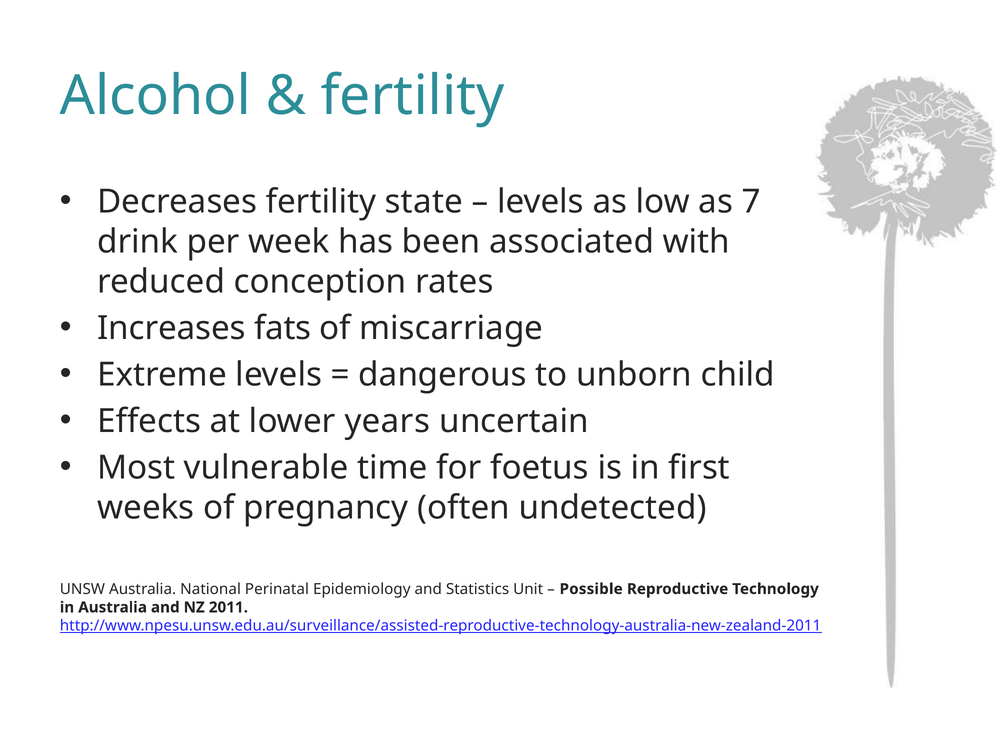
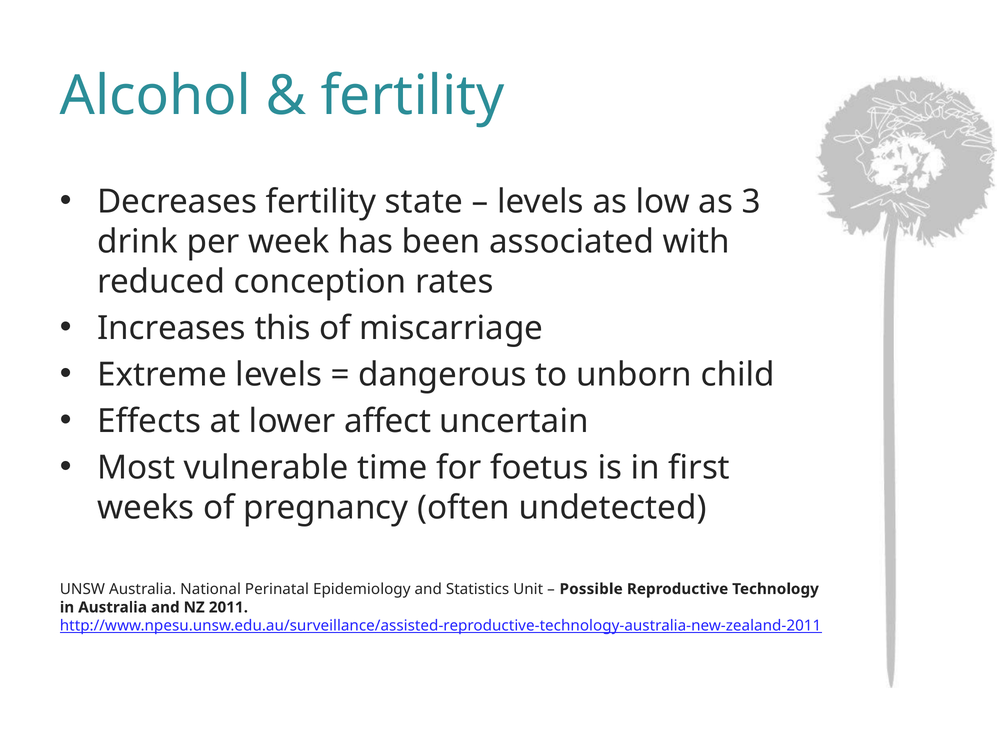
7: 7 -> 3 (751, 202)
fats: fats -> this (283, 328)
years: years -> affect (388, 421)
